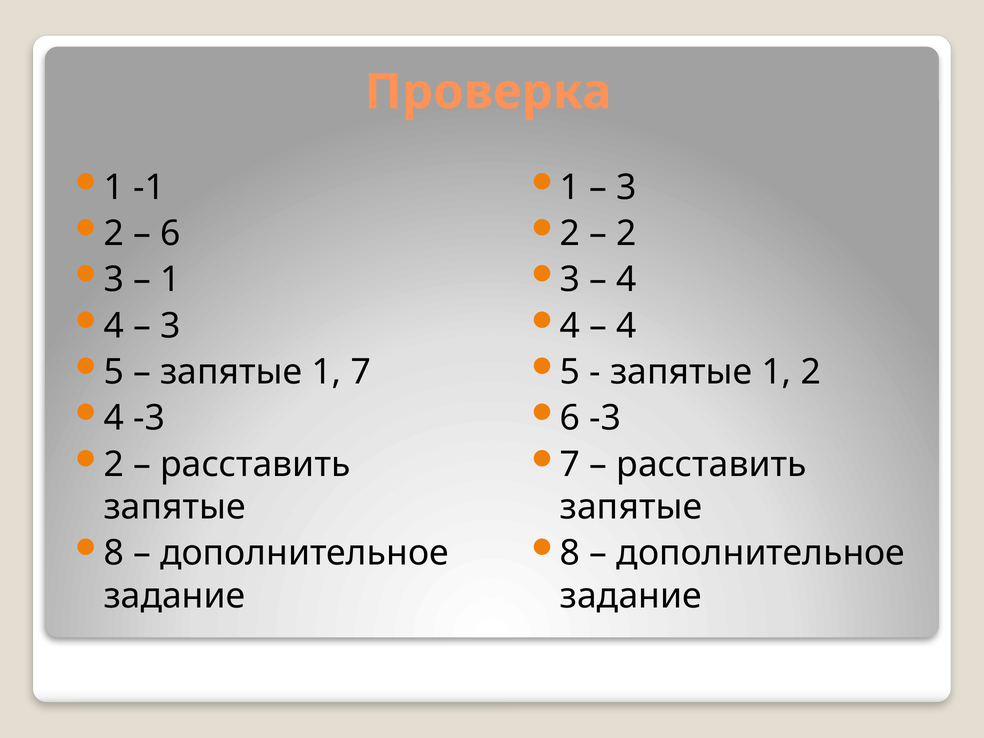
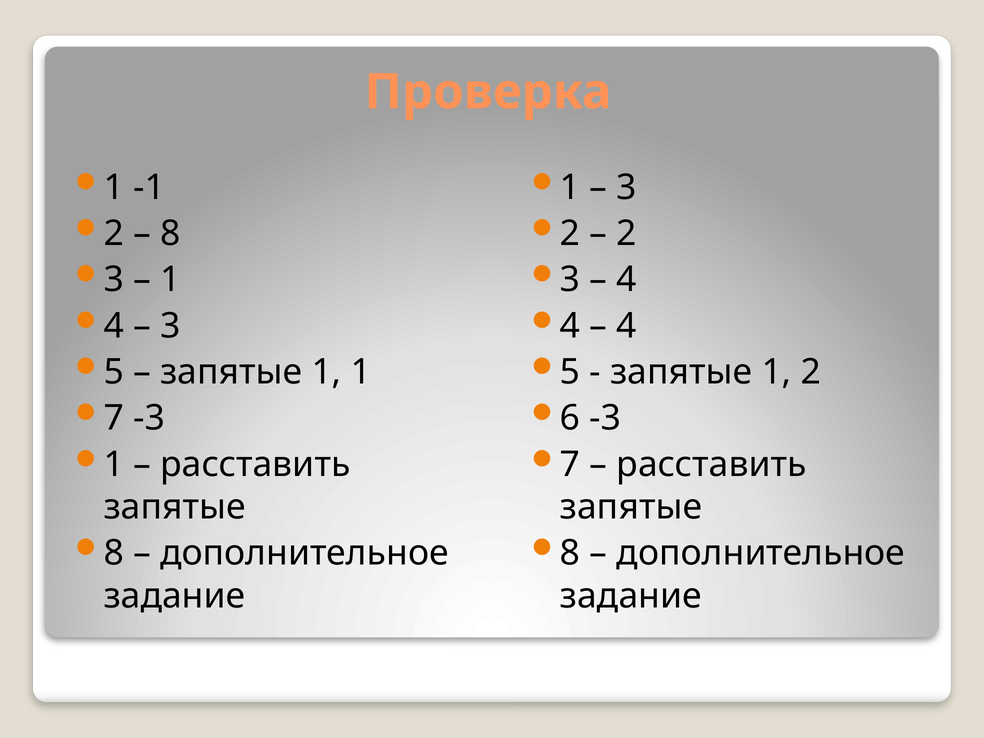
6: 6 -> 8 (170, 234)
1 7: 7 -> 1 (361, 372)
4: 4 -> 7 (114, 418)
2: 2 -> 1 (114, 464)
